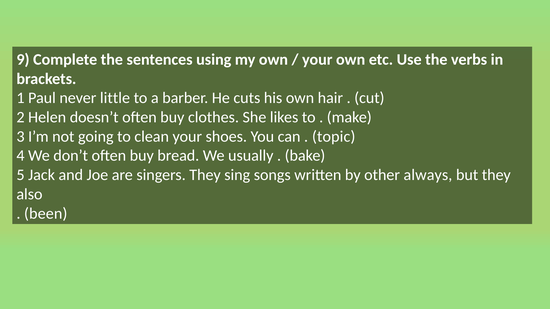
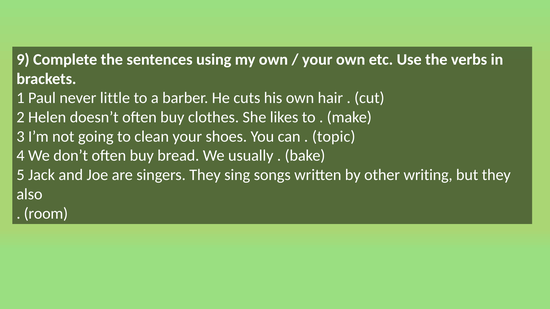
always: always -> writing (428, 175)
been: been -> room (46, 214)
